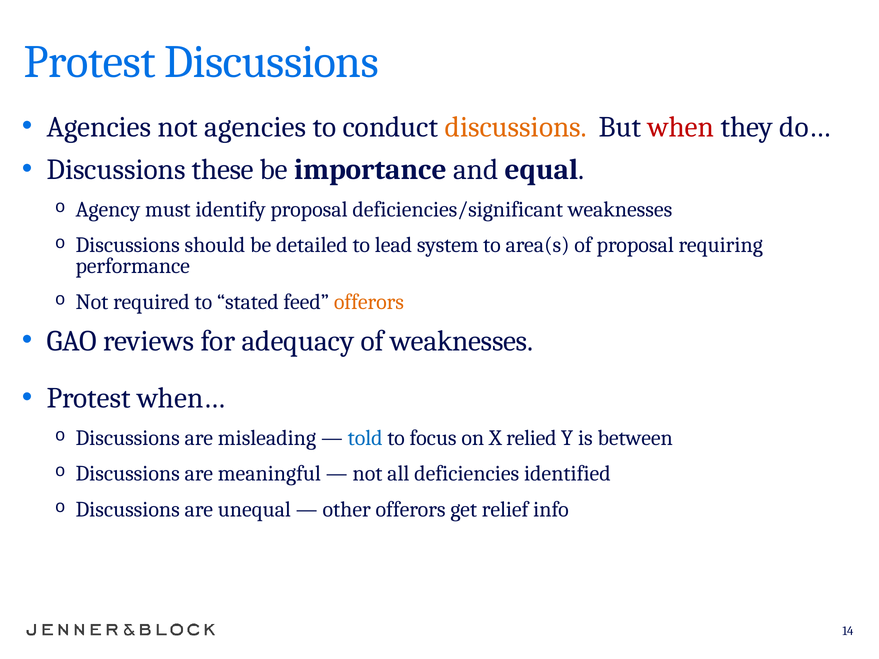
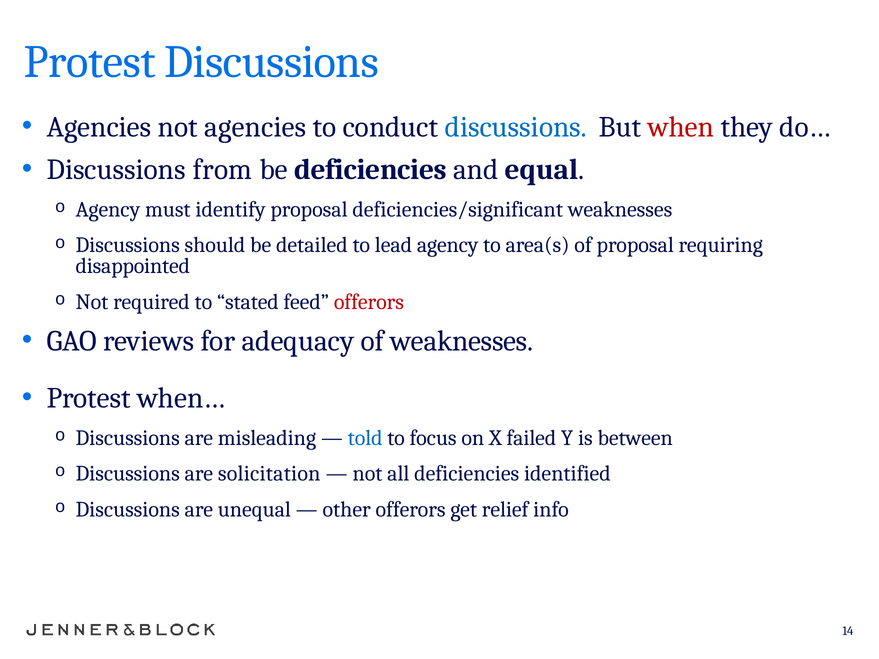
discussions colour: orange -> blue (516, 127)
these: these -> from (223, 170)
be importance: importance -> deficiencies (370, 170)
lead system: system -> agency (448, 245)
performance: performance -> disappointed (133, 266)
offerors colour: orange -> red (369, 302)
relied: relied -> failed (531, 438)
meaningful: meaningful -> solicitation (269, 474)
